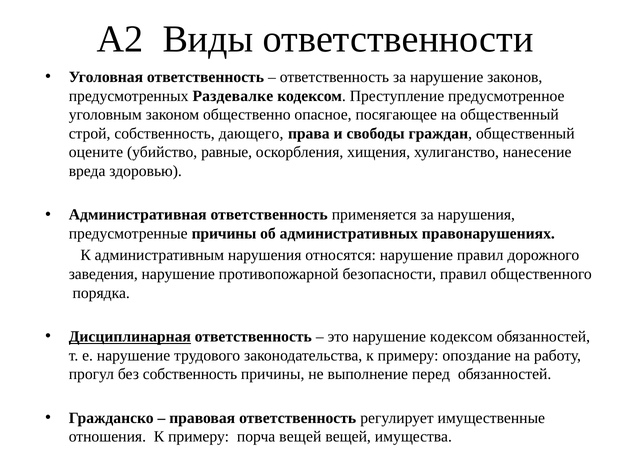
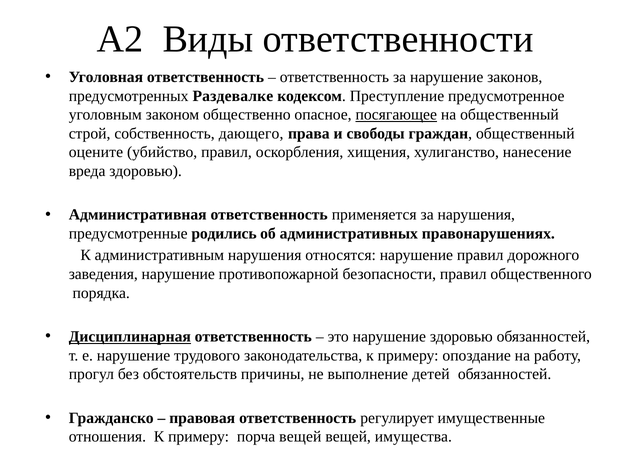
посягающее underline: none -> present (396, 115)
убийство равные: равные -> правил (227, 152)
предусмотренные причины: причины -> родились (224, 233)
нарушение кодексом: кодексом -> здоровью (461, 336)
без собственность: собственность -> обстоятельств (190, 374)
перед: перед -> детей (431, 374)
